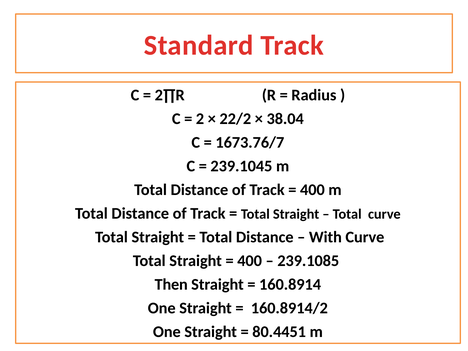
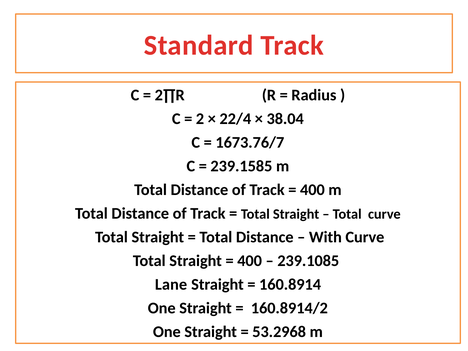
22/2: 22/2 -> 22/4 (235, 119)
239.1045: 239.1045 -> 239.1585 (241, 166)
Then: Then -> Lane (171, 284)
80.4451: 80.4451 -> 53.2968 (279, 332)
